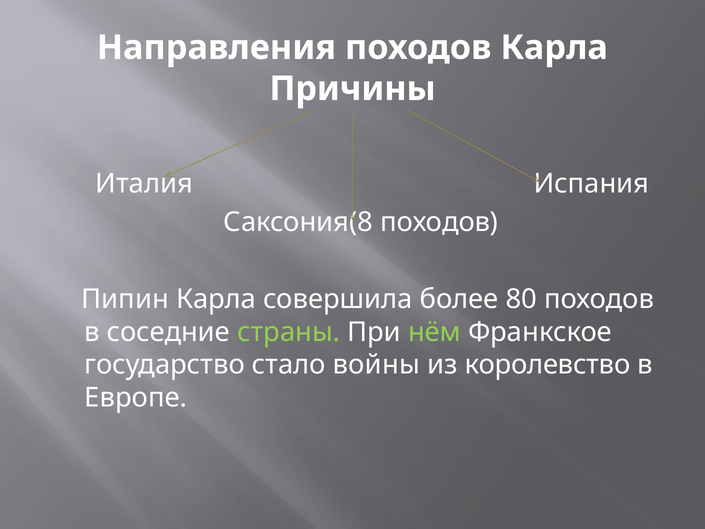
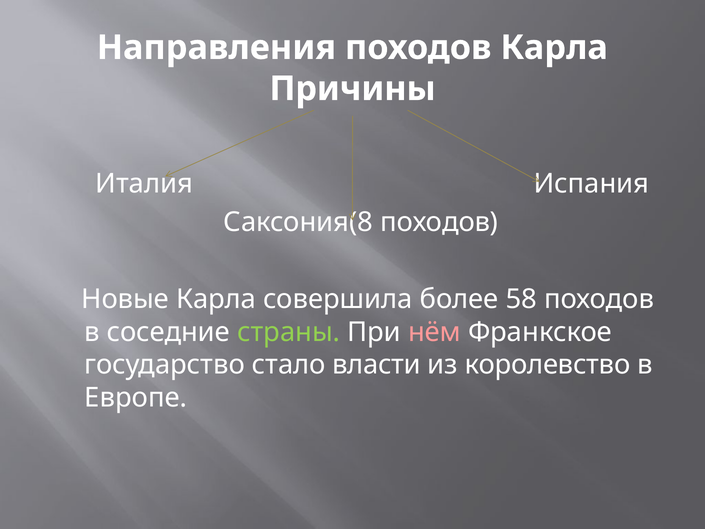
Пипин: Пипин -> Новые (125, 299)
80: 80 -> 58 (521, 299)
нём colour: light green -> pink (435, 332)
войны: войны -> власти (377, 365)
